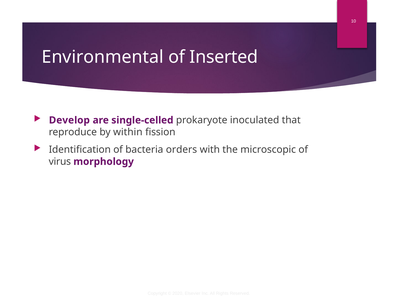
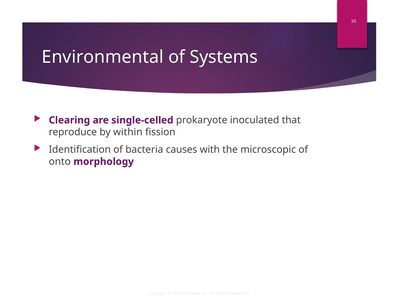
Inserted: Inserted -> Systems (224, 57)
Develop: Develop -> Clearing (69, 120)
orders: orders -> causes (182, 149)
virus: virus -> onto (60, 161)
